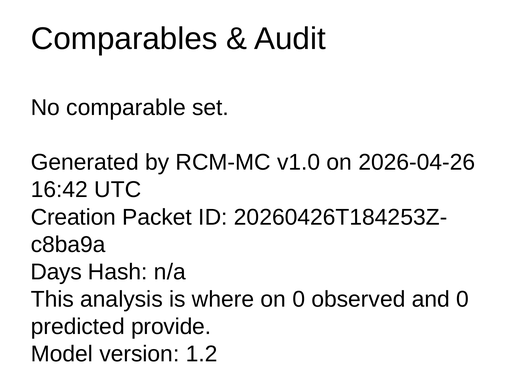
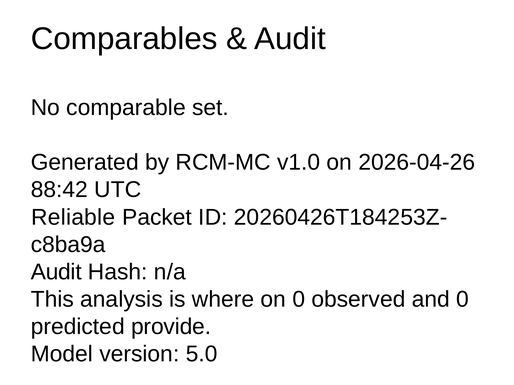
16:42: 16:42 -> 88:42 (59, 190)
Creation: Creation -> Reliable (73, 217)
Days: Days -> Audit (56, 272)
1.2: 1.2 -> 5.0 (202, 355)
